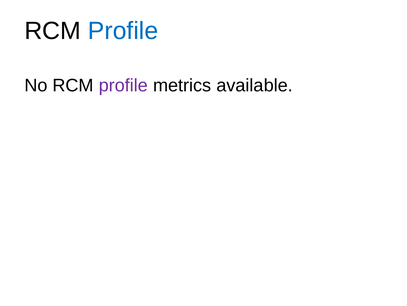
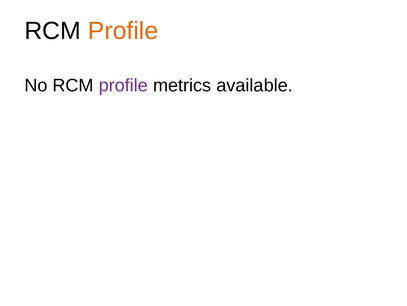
Profile colour: blue -> orange (123, 31)
